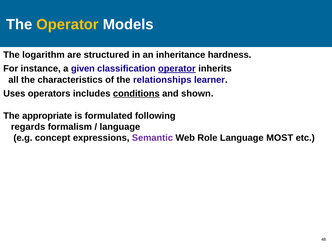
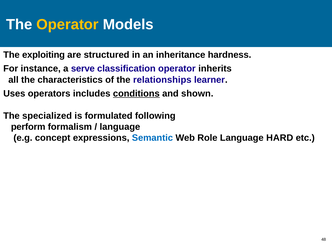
logarithm: logarithm -> exploiting (44, 55)
given: given -> serve (83, 69)
operator underline: present -> none (177, 69)
appropriate: appropriate -> specialized (47, 116)
regards: regards -> perform (28, 127)
Semantic colour: purple -> blue (152, 138)
MOST: MOST -> HARD (280, 138)
